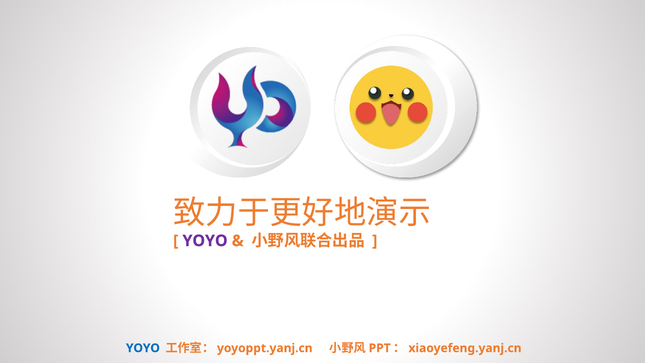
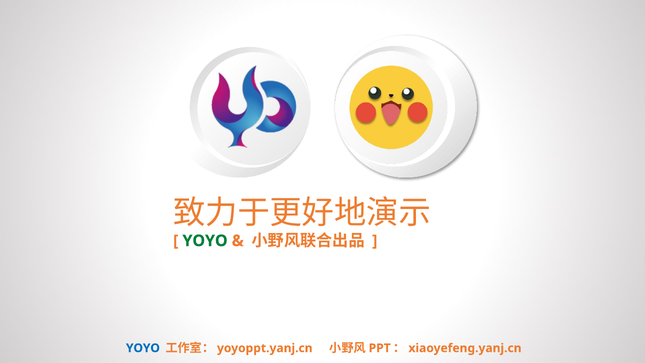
YOYO colour: purple -> green (205, 241)
